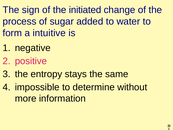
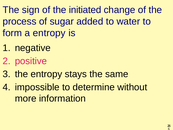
a intuitive: intuitive -> entropy (49, 33)
